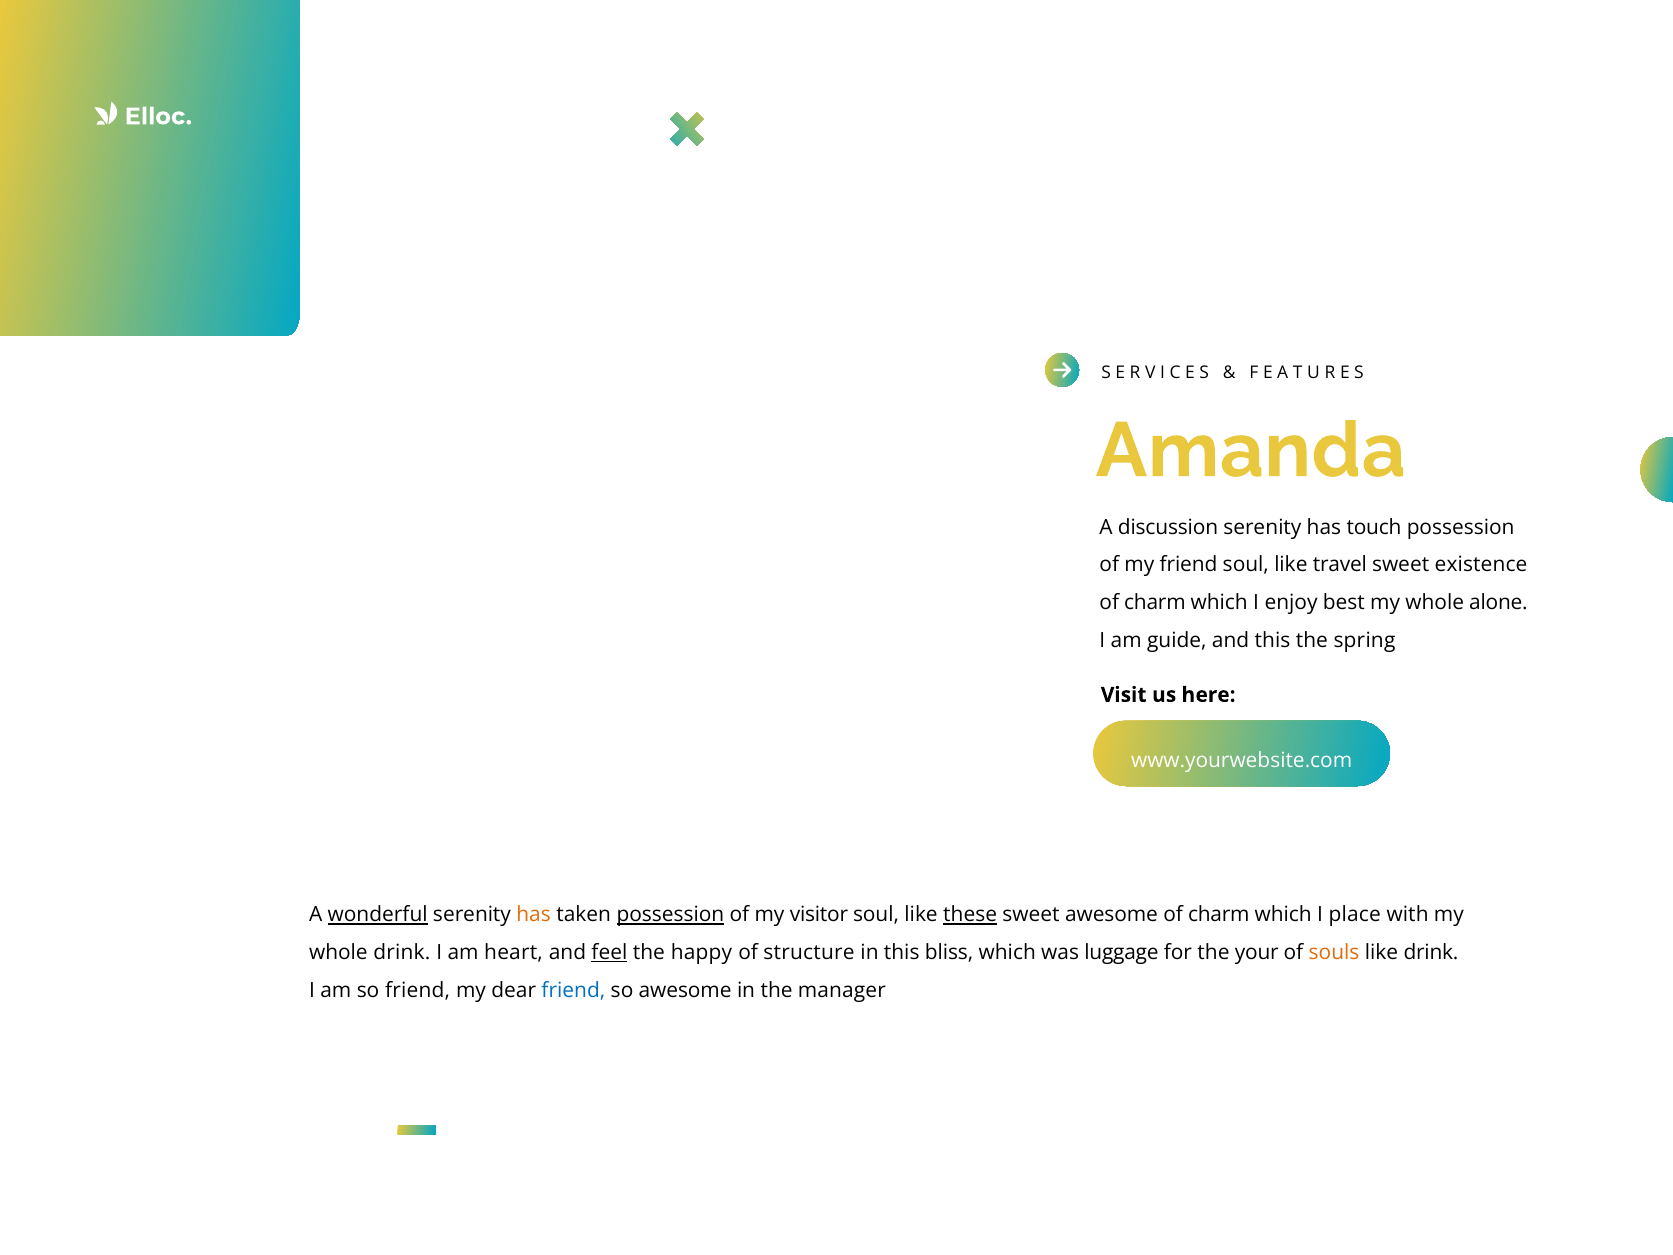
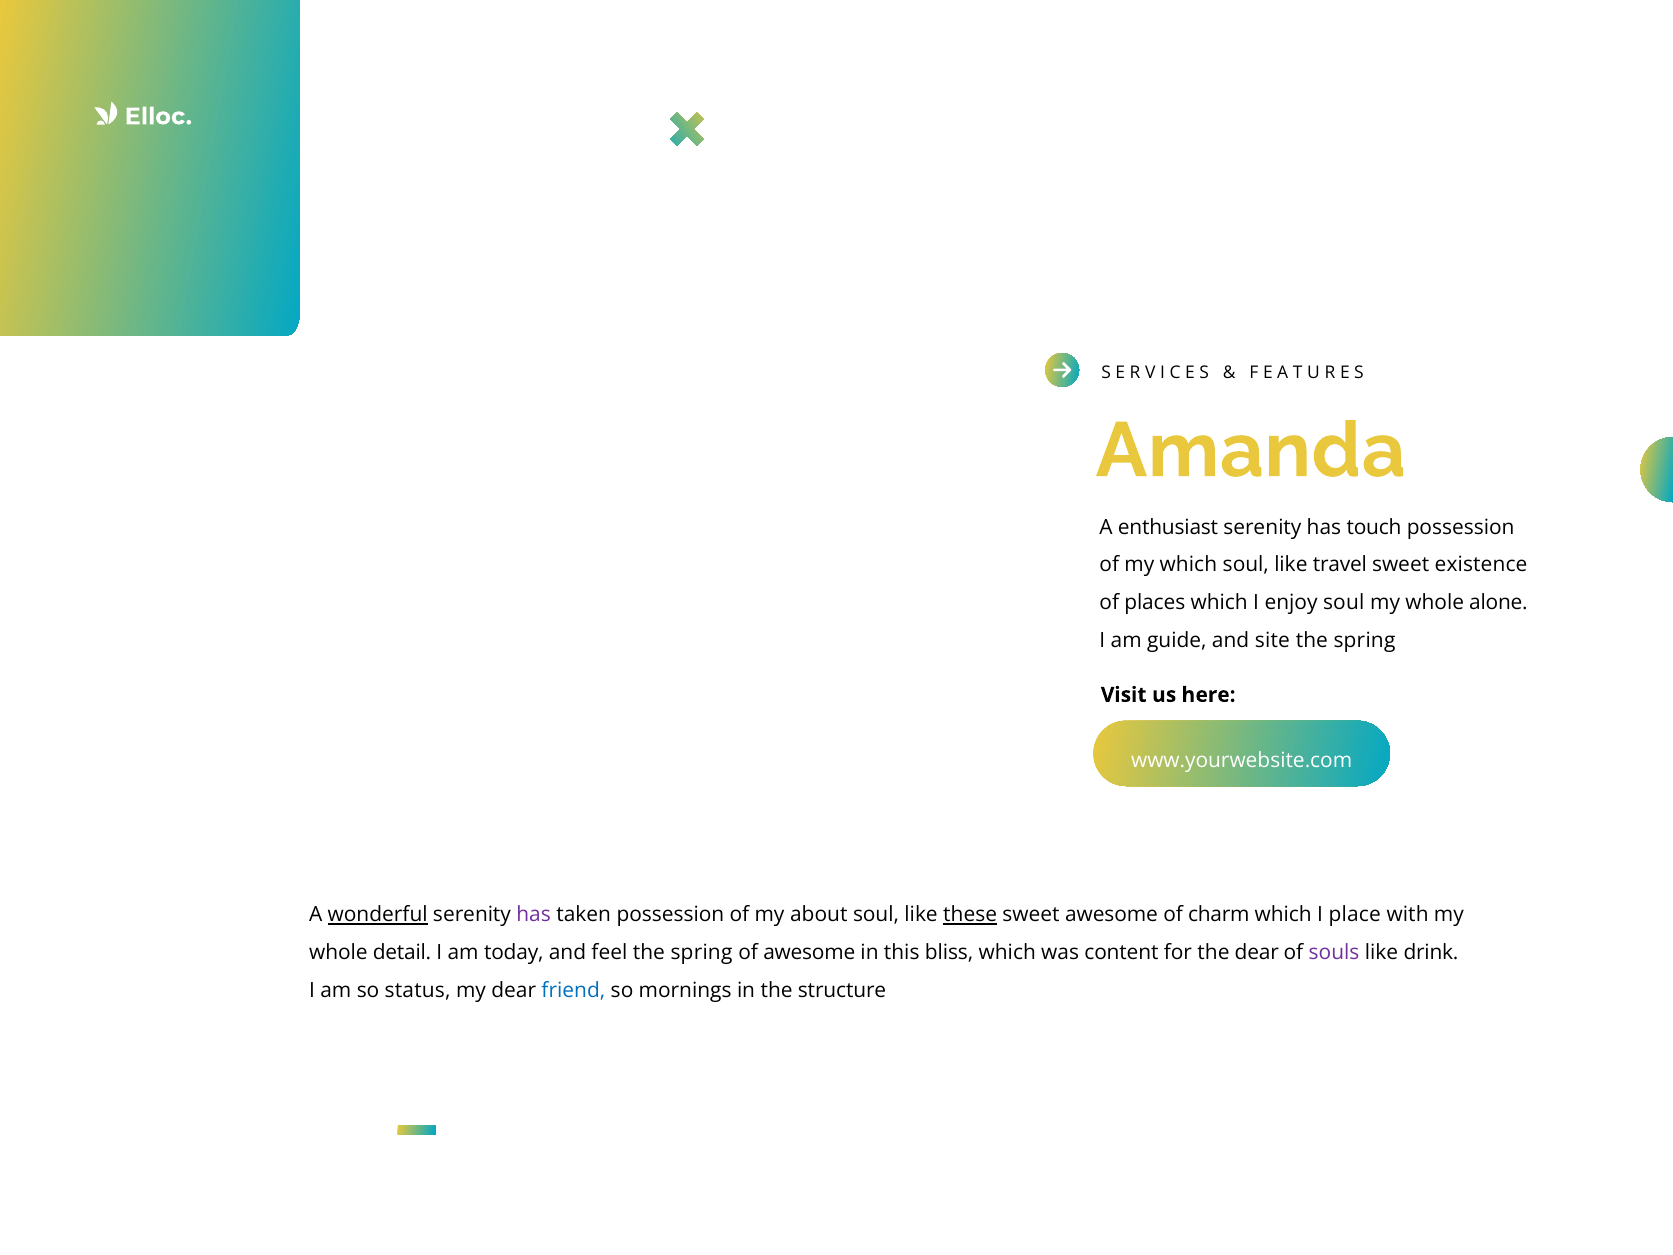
discussion: discussion -> enthusiast (1168, 527)
my friend: friend -> which (1188, 565)
charm: charm -> places (1155, 603)
enjoy best: best -> soul (1344, 603)
and this: this -> site (1272, 640)
has colour: orange -> purple (534, 915)
possession underline: present -> none (670, 915)
visitor: visitor -> about (819, 915)
whole drink: drink -> detail (402, 952)
heart: heart -> today (514, 952)
feel underline: present -> none (609, 952)
happy: happy -> spring (701, 952)
of structure: structure -> awesome (809, 952)
luggage: luggage -> content (1121, 952)
the your: your -> dear (1257, 952)
souls colour: orange -> purple (1334, 952)
so friend: friend -> status (418, 990)
so awesome: awesome -> mornings (685, 990)
manager: manager -> structure (842, 990)
